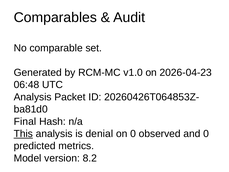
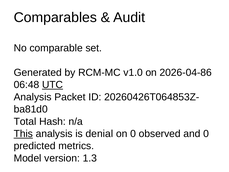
2026-04-23: 2026-04-23 -> 2026-04-86 (186, 72)
UTC underline: none -> present (52, 85)
Final: Final -> Total (25, 121)
8.2: 8.2 -> 1.3 (90, 158)
